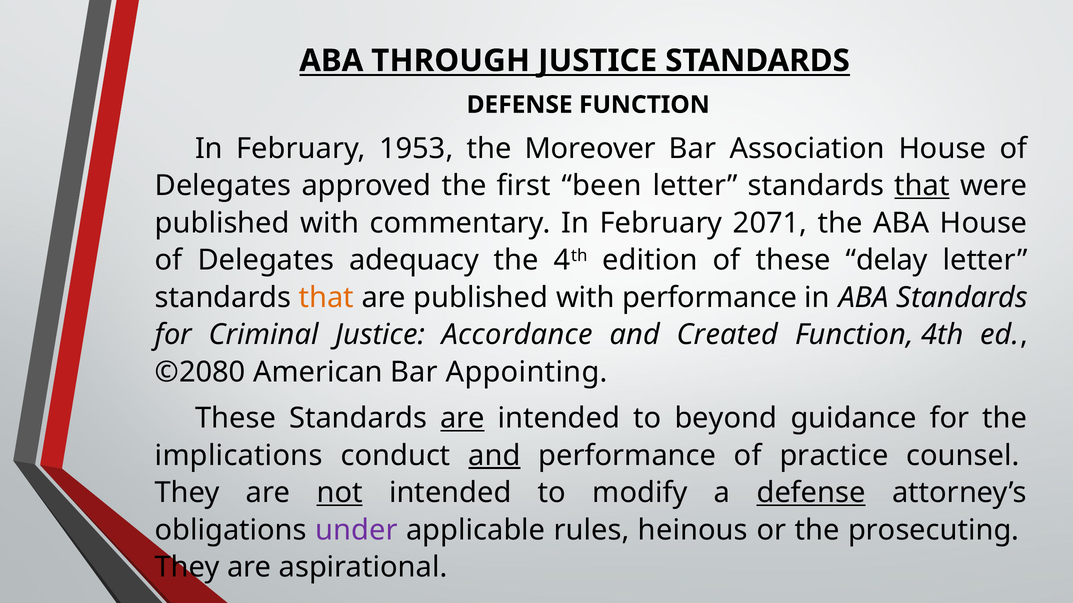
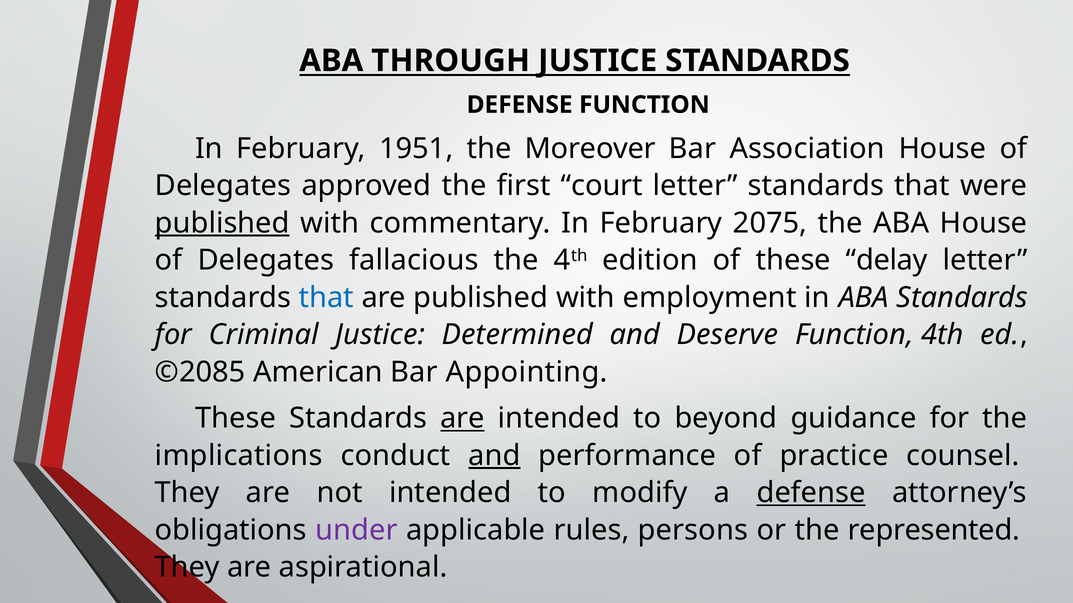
1953: 1953 -> 1951 (416, 149)
been: been -> court (602, 186)
that underline: present -> none (922, 186)
published underline: none -> present (222, 223)
2071: 2071 -> 2075 (770, 223)
adequacy: adequacy -> fallacious (414, 261)
that colour: orange -> blue (326, 298)
with performance: performance -> employment (710, 298)
Accordance: Accordance -> Determined (517, 335)
Created: Created -> Deserve (727, 335)
©2080: ©2080 -> ©2085 (200, 372)
not underline: present -> none (340, 493)
heinous: heinous -> persons (693, 531)
prosecuting: prosecuting -> represented (934, 531)
